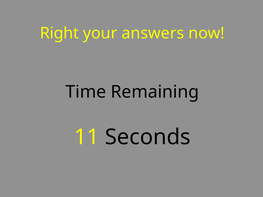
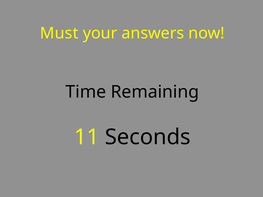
Right: Right -> Must (59, 33)
